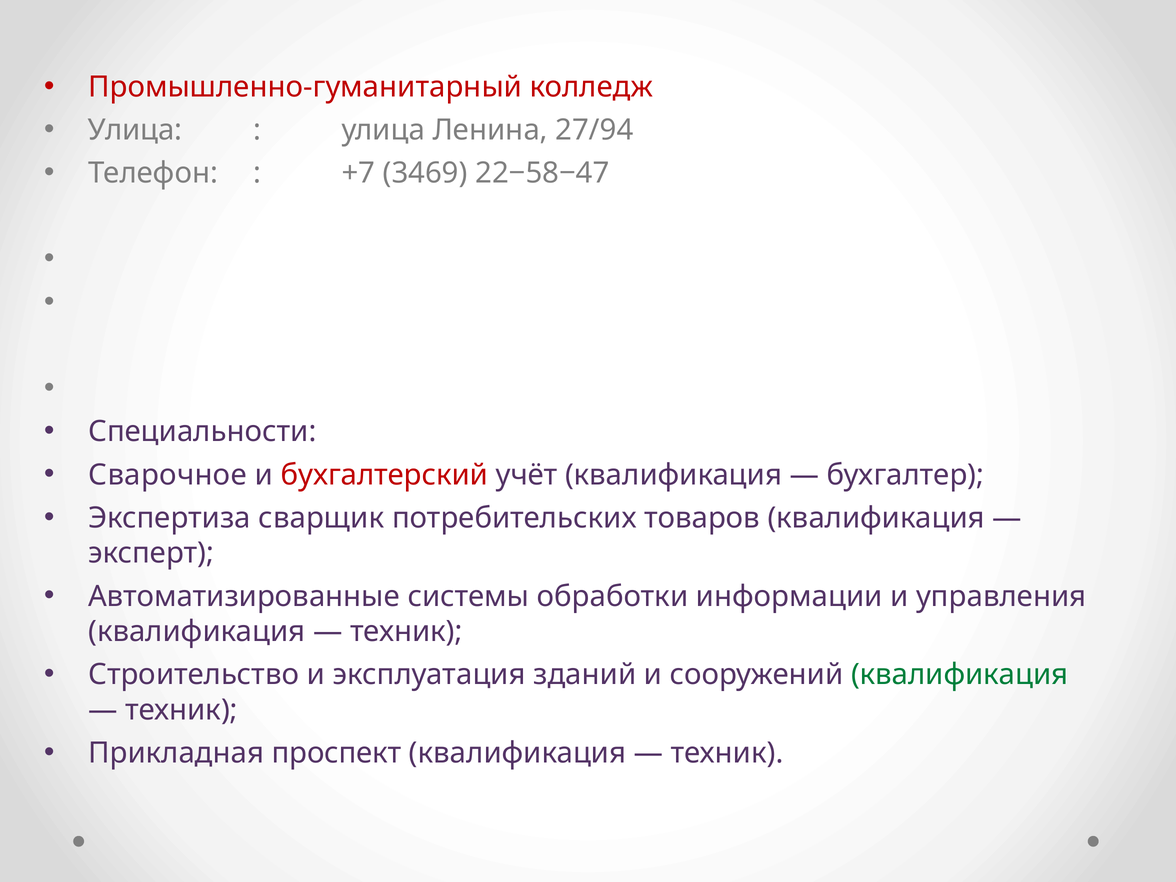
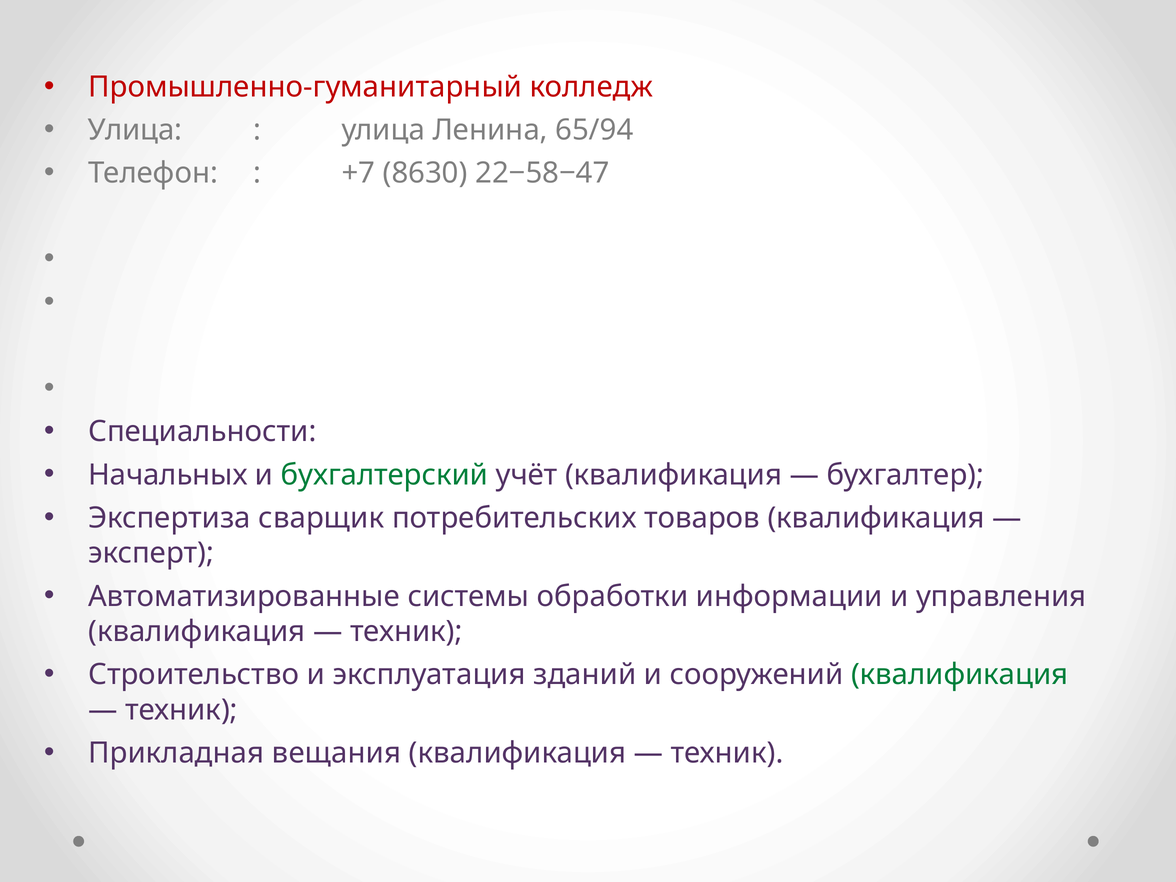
27/94: 27/94 -> 65/94 (594, 130)
3469: 3469 -> 8630 (425, 173)
Сварочное: Сварочное -> Начальных (168, 475)
бухгалтерский colour: red -> green (384, 475)
проспект: проспект -> вещания (337, 753)
